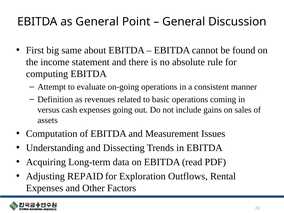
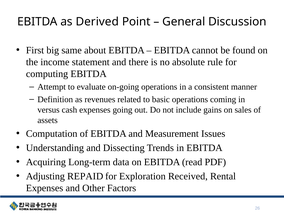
as General: General -> Derived (97, 22)
Outflows: Outflows -> Received (188, 176)
